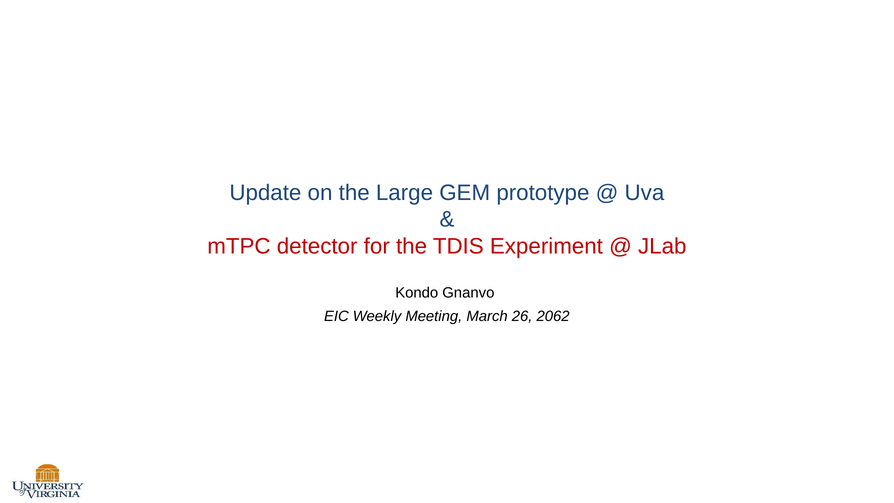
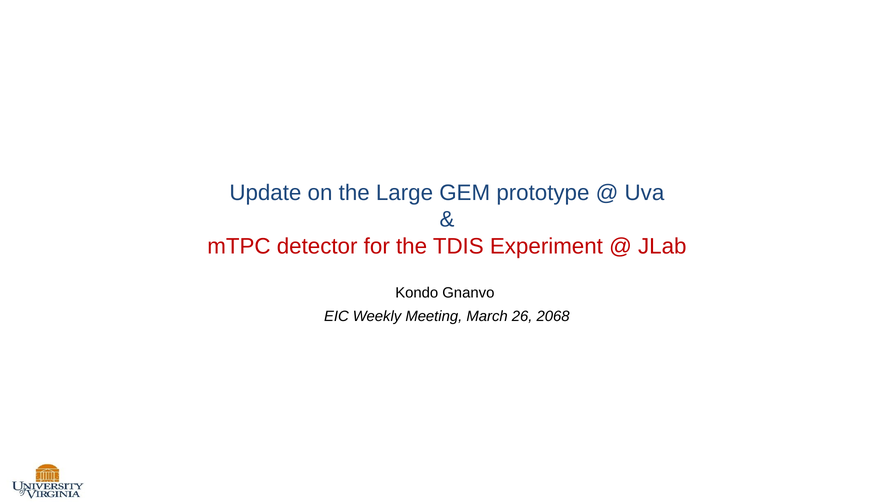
2062: 2062 -> 2068 (553, 316)
